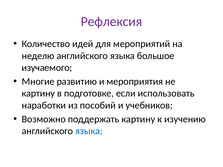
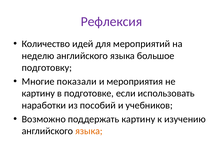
изучаемого: изучаемого -> подготовку (47, 68)
развитию: развитию -> показали (77, 82)
языка colour: blue -> orange (89, 131)
